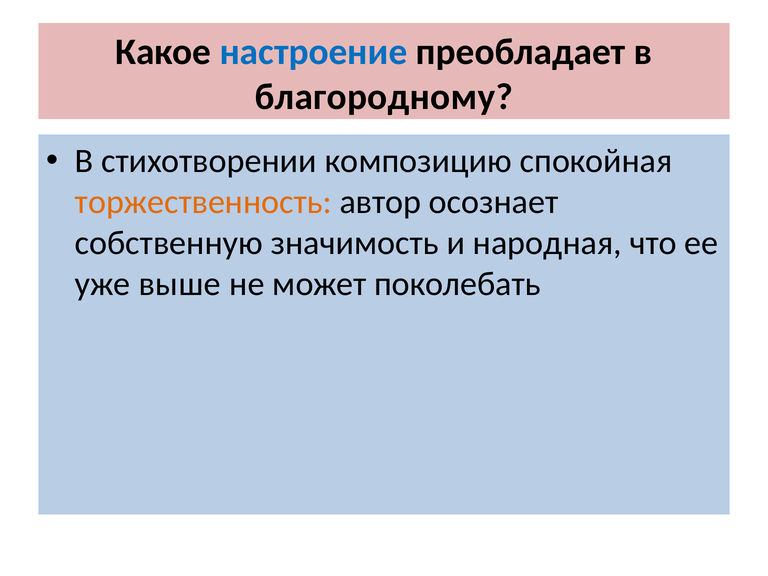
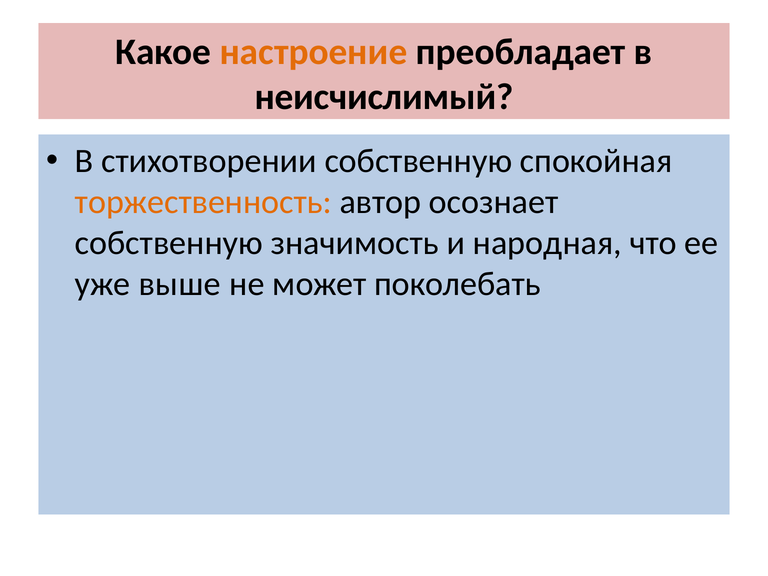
настроение colour: blue -> orange (314, 52)
благородному: благородному -> неисчислимый (384, 97)
стихотворении композицию: композицию -> собственную (418, 161)
